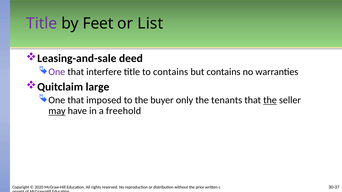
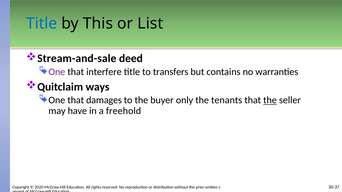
Title colour: purple -> blue (42, 24)
Feet: Feet -> This (98, 24)
Leasing-and-sale: Leasing-and-sale -> Stream-and-sale (77, 59)
to contains: contains -> transfers (171, 72)
large: large -> ways (98, 87)
imposed: imposed -> damages (104, 100)
may underline: present -> none (57, 111)
